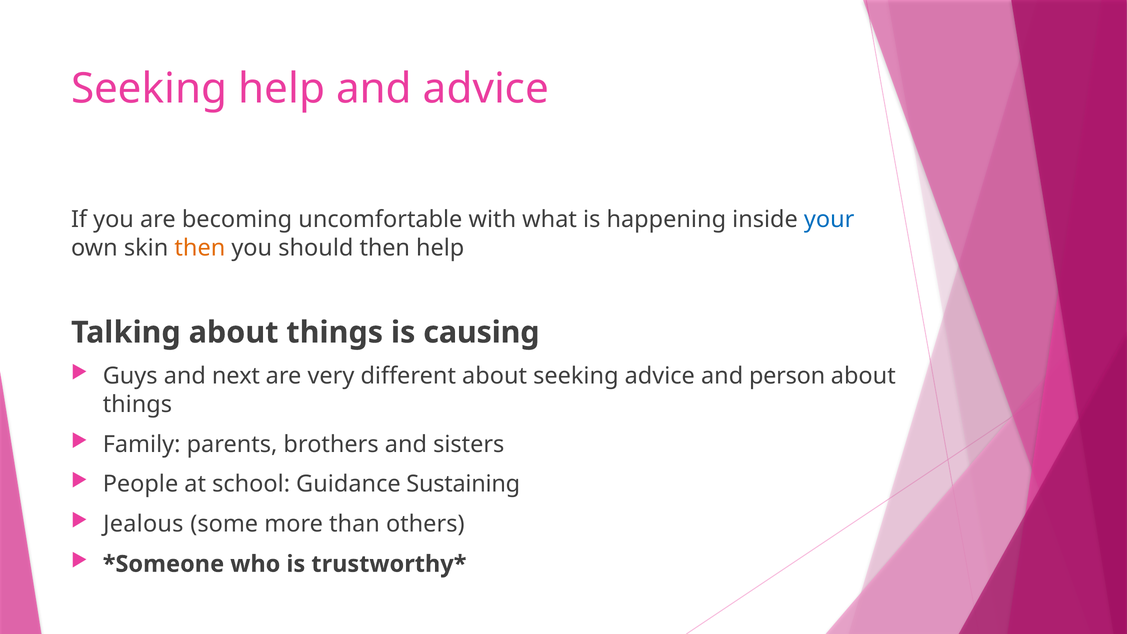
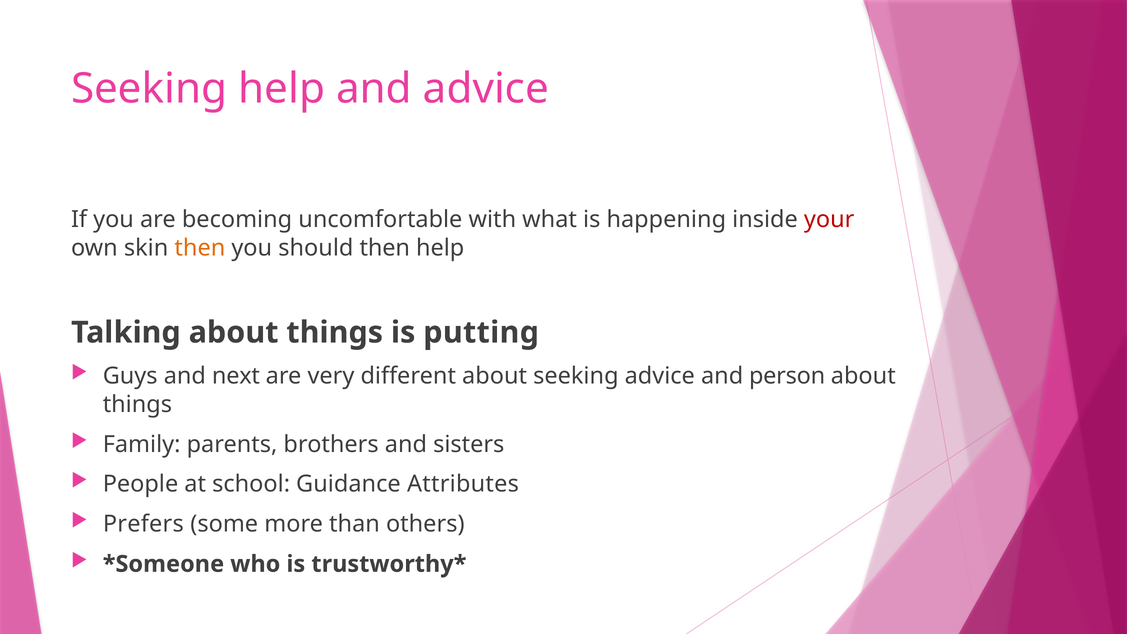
your colour: blue -> red (829, 220)
causing: causing -> putting (481, 332)
Sustaining: Sustaining -> Attributes (463, 484)
Jealous: Jealous -> Prefers (143, 524)
